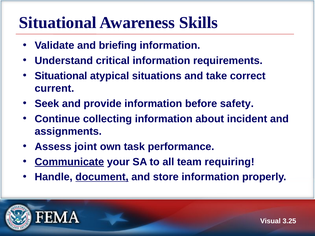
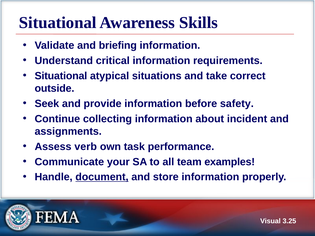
current: current -> outside (55, 88)
joint: joint -> verb (86, 147)
Communicate underline: present -> none (69, 162)
requiring: requiring -> examples (230, 162)
